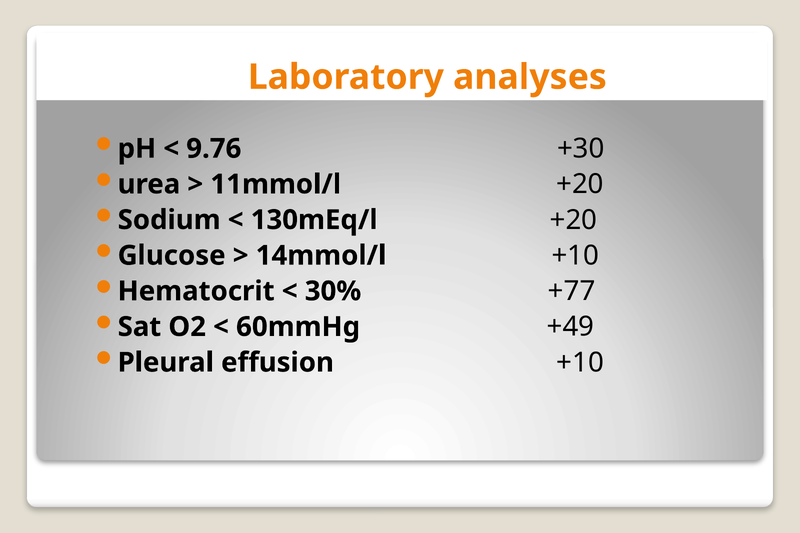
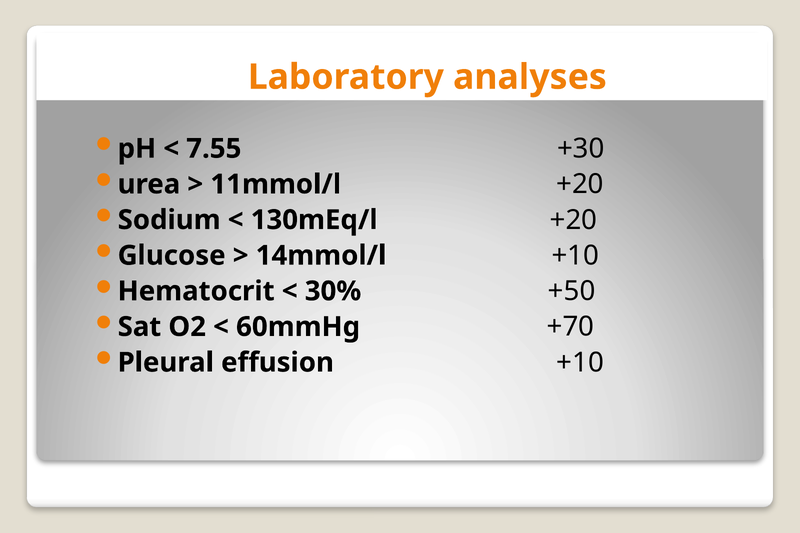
9.76: 9.76 -> 7.55 (214, 149)
+77: +77 -> +50 (572, 291)
+49: +49 -> +70 (570, 327)
